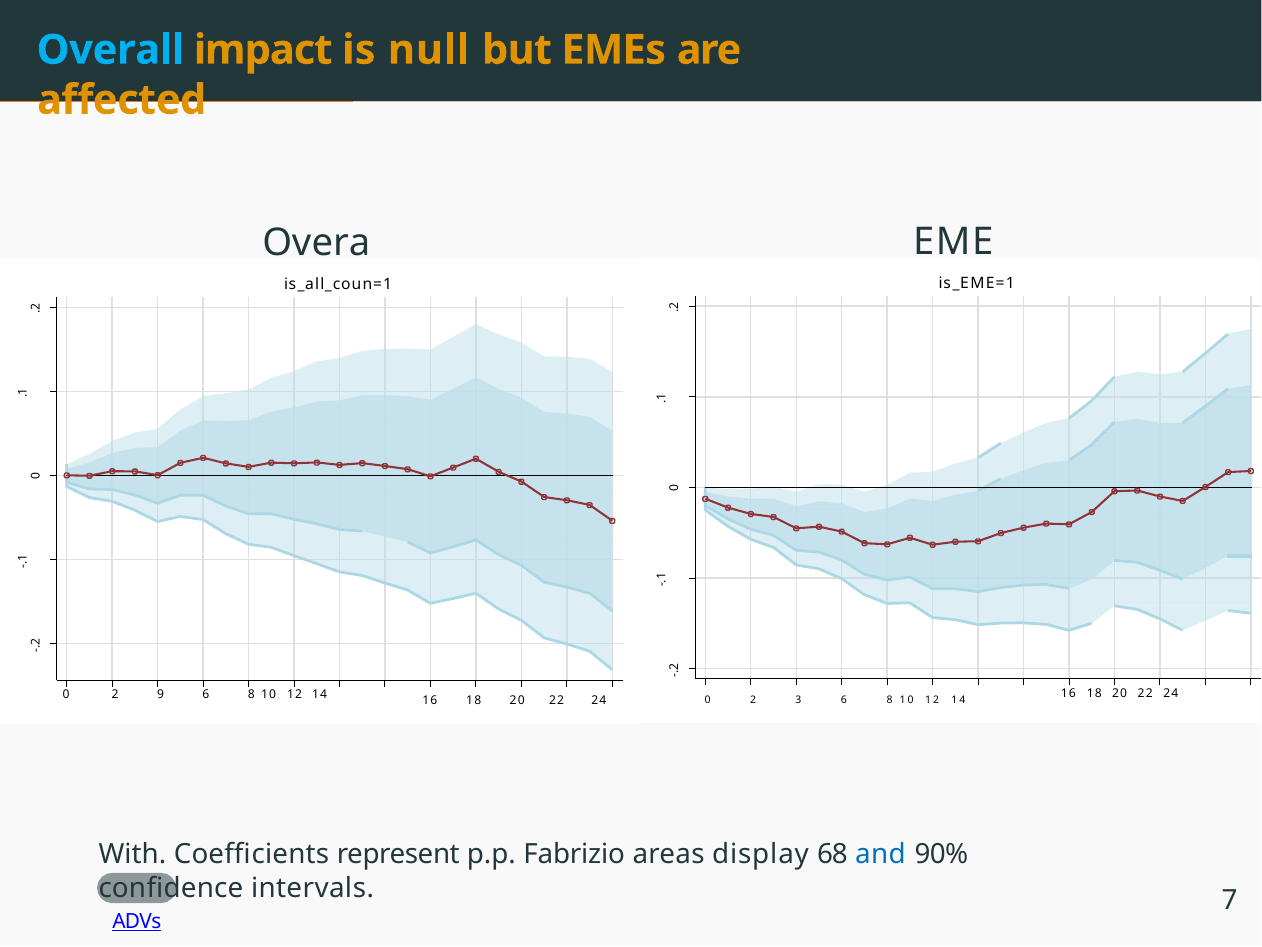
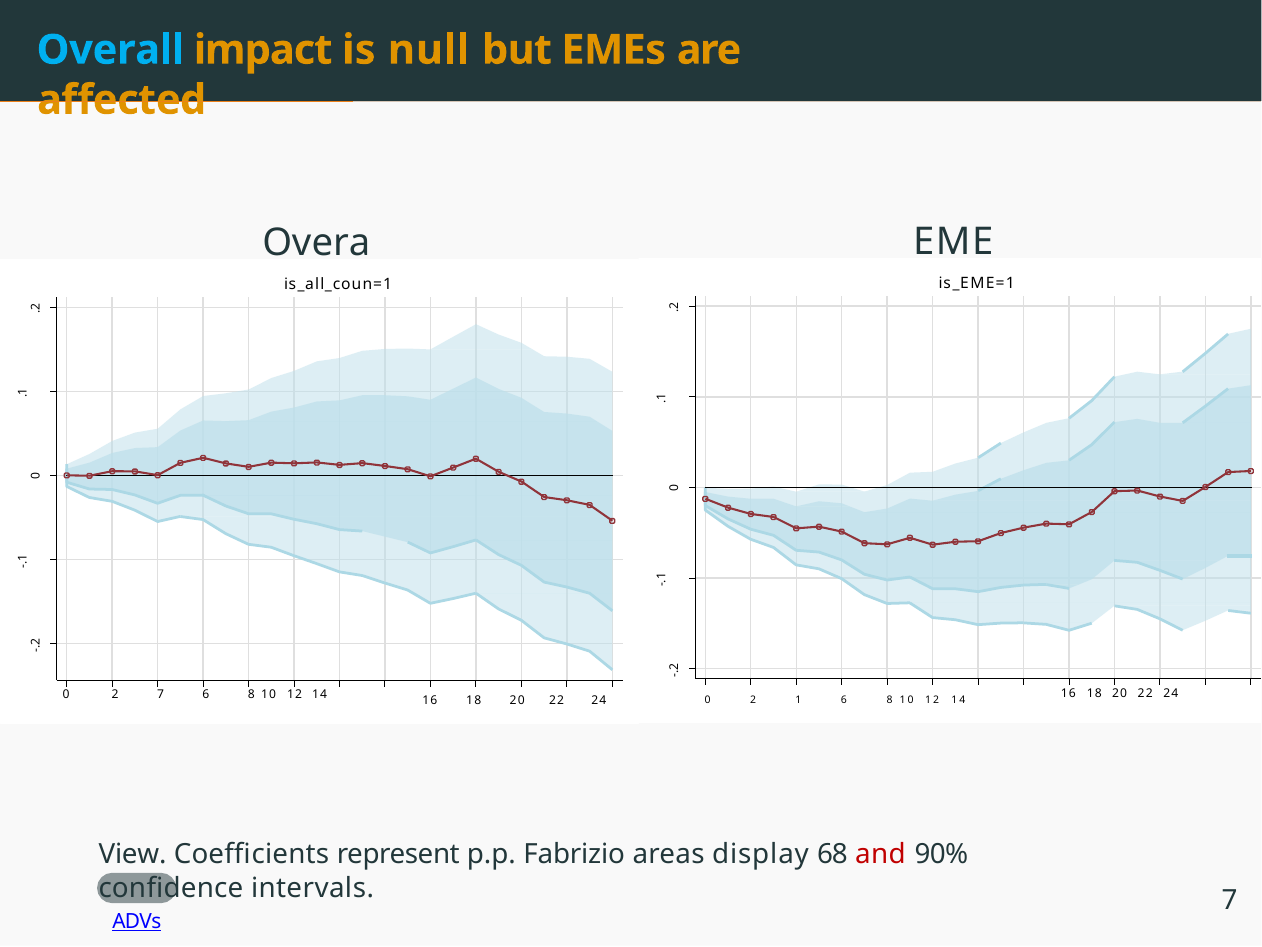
2 9: 9 -> 7 (161, 695)
3: 3 -> 1 (798, 700)
With: With -> View (133, 855)
and colour: blue -> red (880, 855)
